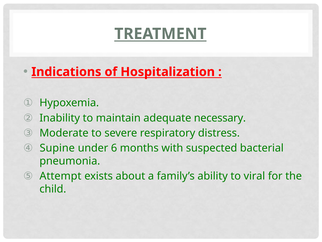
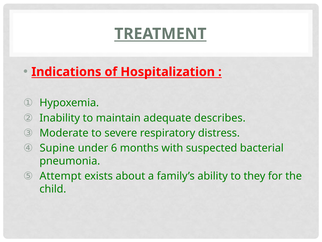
necessary: necessary -> describes (220, 118)
viral: viral -> they (254, 176)
